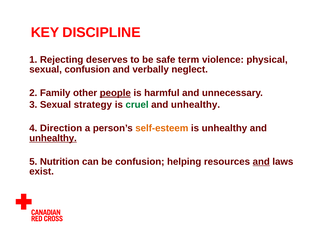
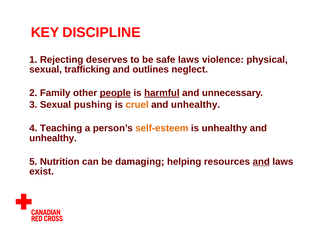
safe term: term -> laws (189, 60)
sexual confusion: confusion -> trafficking (87, 69)
verbally: verbally -> outlines (151, 69)
harmful underline: none -> present (162, 93)
strategy: strategy -> pushing (93, 105)
cruel colour: green -> orange (137, 105)
Direction: Direction -> Teaching (61, 128)
unhealthy underline: present -> none (53, 138)
be confusion: confusion -> damaging (140, 162)
